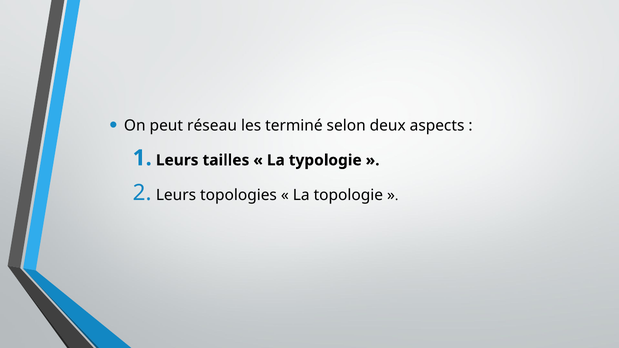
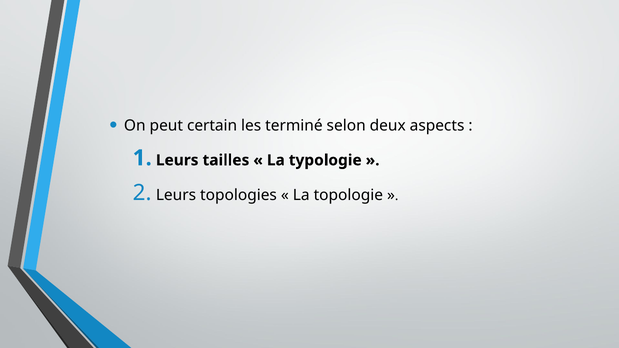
réseau: réseau -> certain (212, 125)
